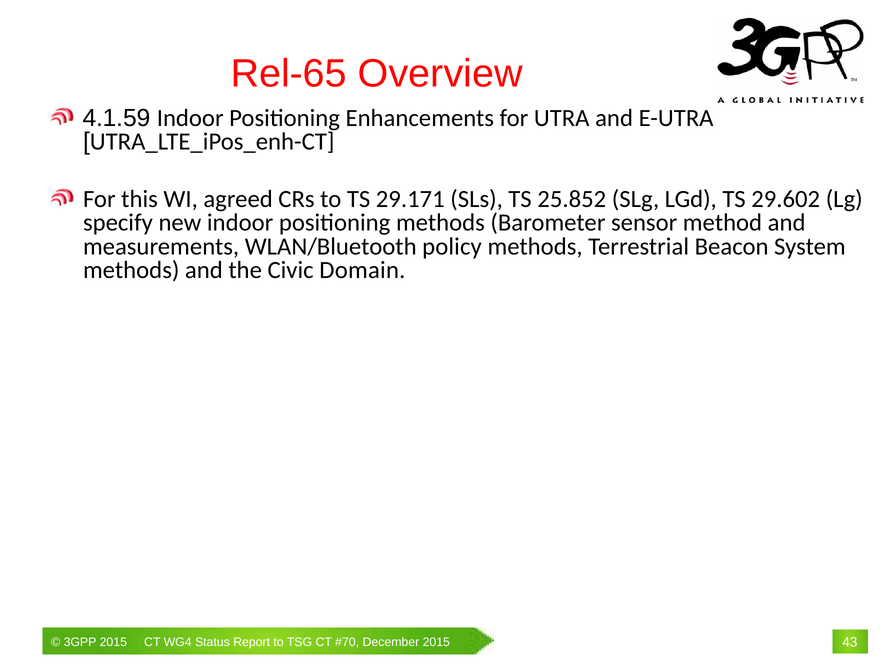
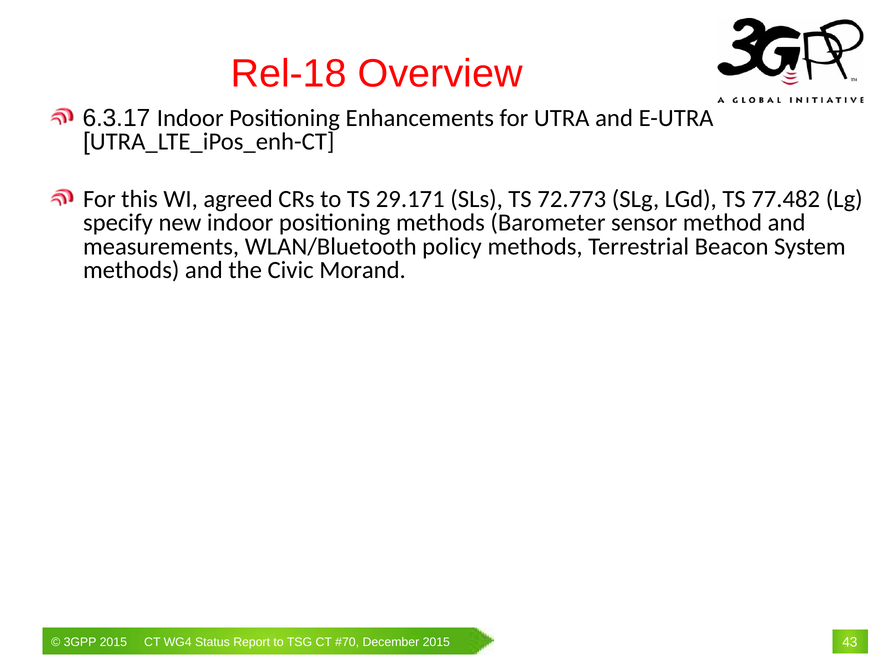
Rel-65: Rel-65 -> Rel-18 (289, 74)
4.1.59: 4.1.59 -> 6.3.17 (117, 118)
25.852: 25.852 -> 72.773 (572, 199)
29.602: 29.602 -> 77.482 (786, 199)
Domain: Domain -> Morand (363, 270)
